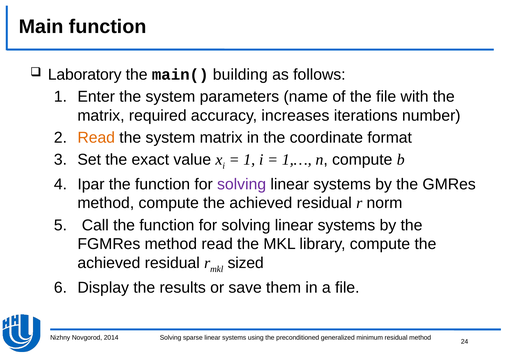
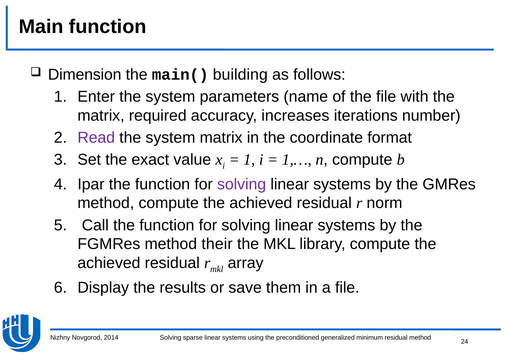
Laboratory: Laboratory -> Dimension (85, 75)
Read colour: orange -> purple (96, 138)
method read: read -> their (217, 244)
sized: sized -> array (246, 263)
